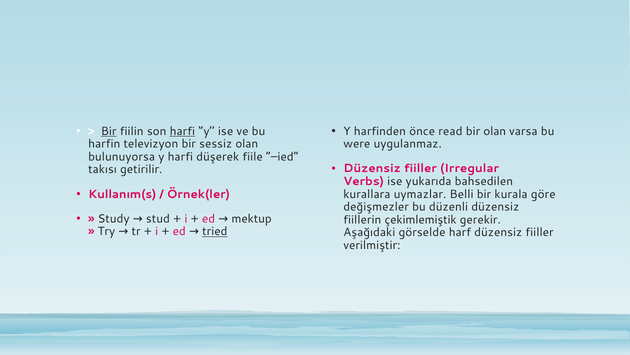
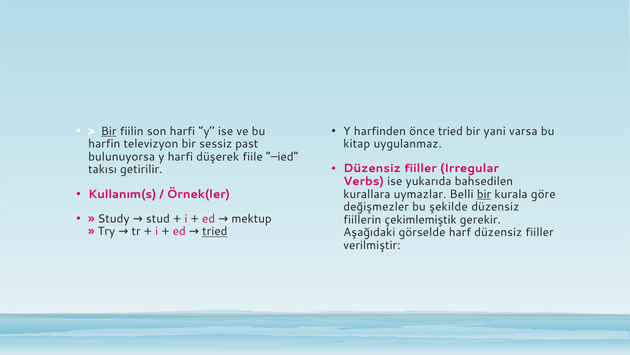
harfi underline: present -> none (182, 131)
önce read: read -> tried (450, 131)
bir olan: olan -> yani (495, 131)
sessiz olan: olan -> past (247, 144)
were: were -> kitap (357, 144)
bir underline: none -> present (484, 194)
düzenli: düzenli -> şekilde (448, 207)
